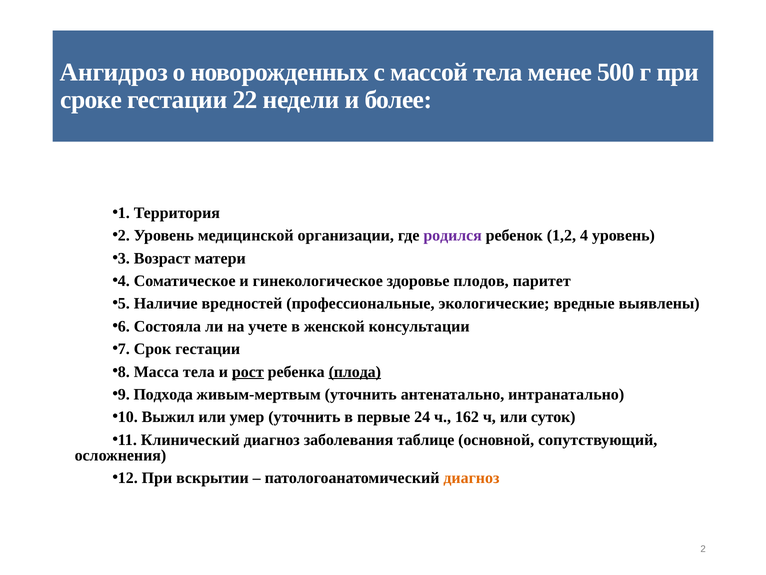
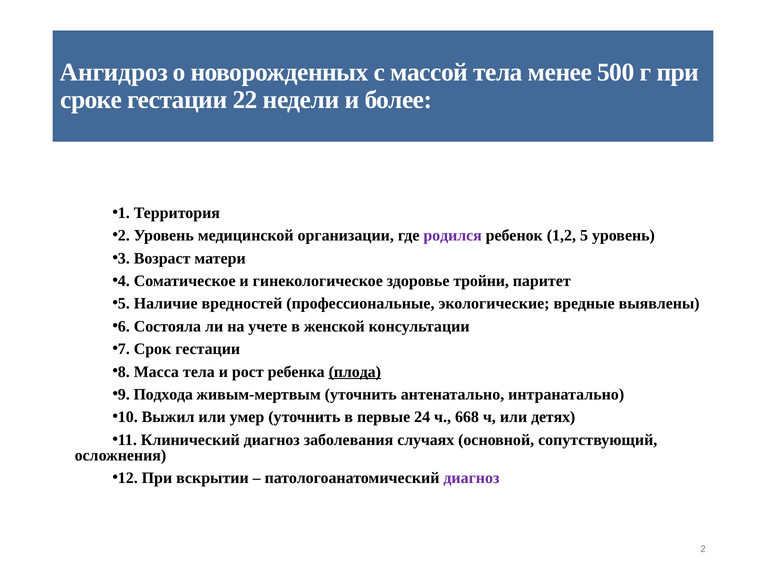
4: 4 -> 5 (584, 235)
плодов: плодов -> тройни (481, 281)
рост underline: present -> none (248, 371)
162: 162 -> 668 (467, 417)
суток: суток -> детях (553, 417)
таблице: таблице -> случаях (426, 439)
диагноз colour: orange -> purple (471, 478)
